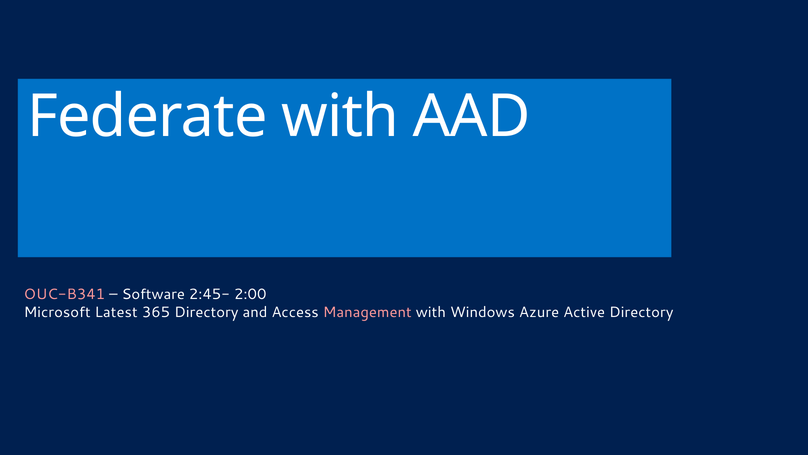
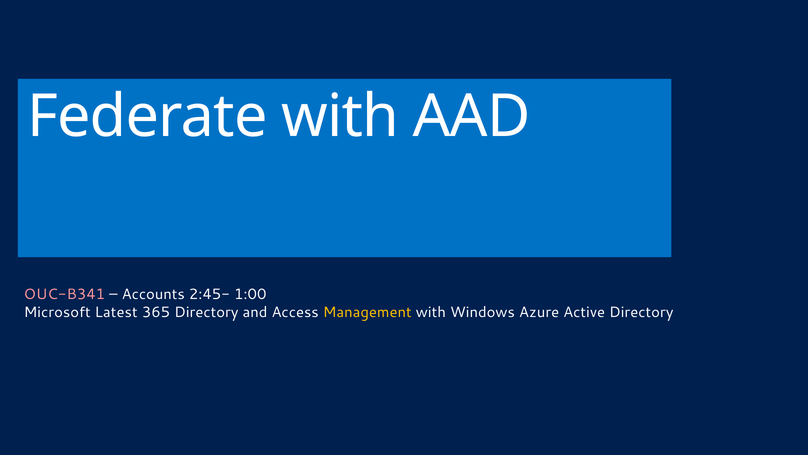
Software: Software -> Accounts (153, 294)
2:00: 2:00 -> 1:00 (250, 294)
Management colour: pink -> yellow (367, 312)
